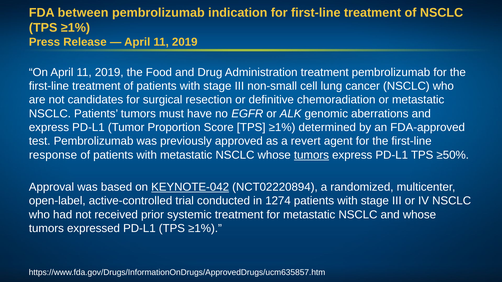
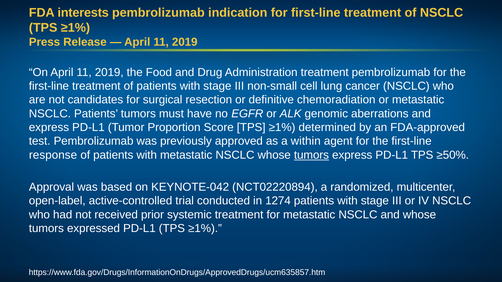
between: between -> interests (83, 13)
revert: revert -> within (306, 141)
KEYNOTE‑042 underline: present -> none (190, 187)
